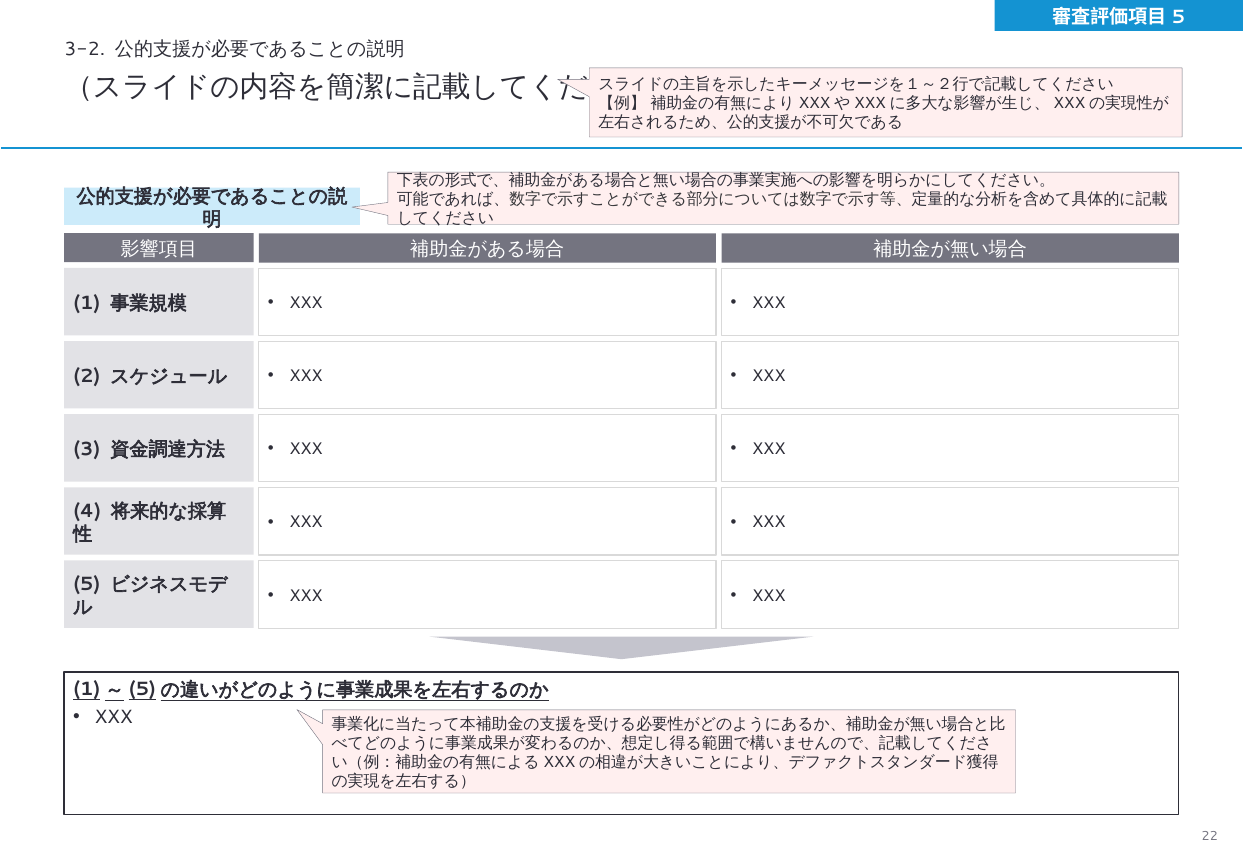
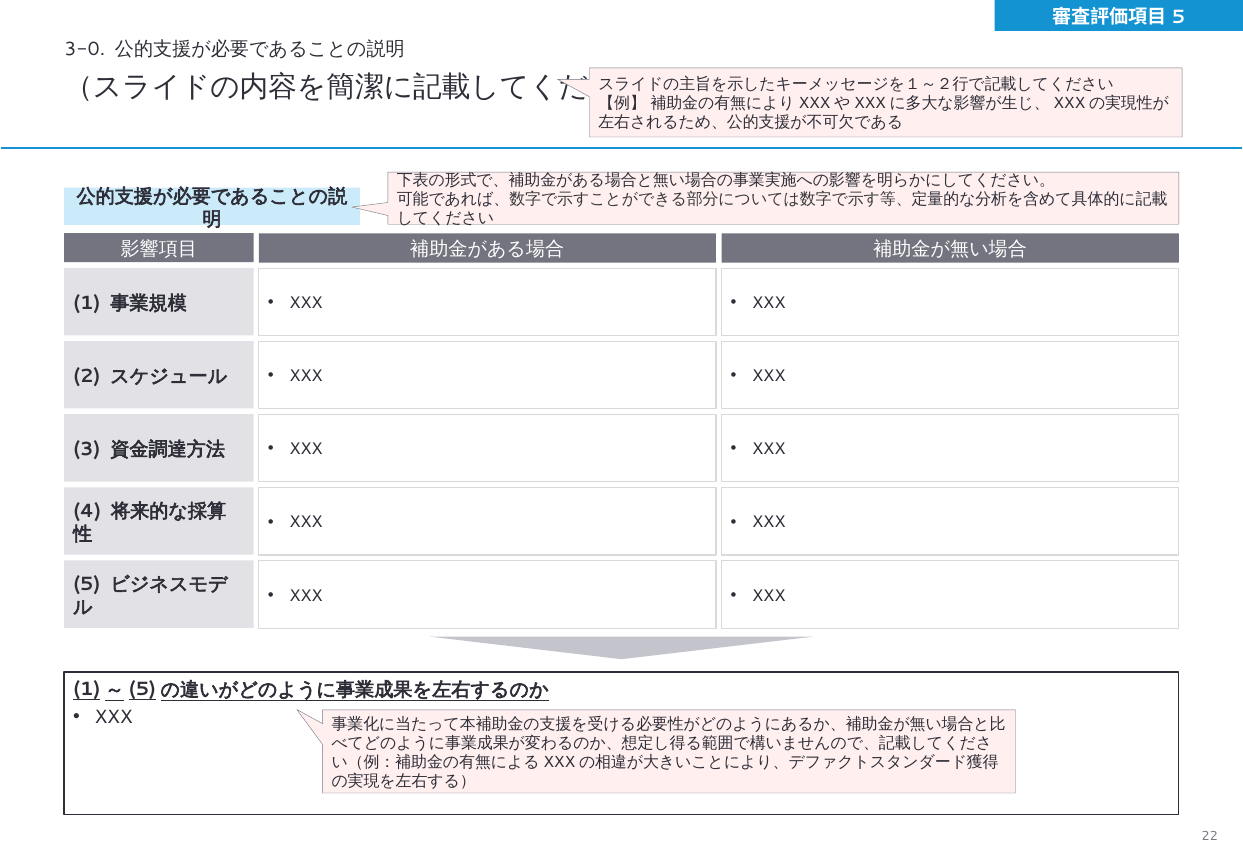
3-2: 3-2 -> 3-0 (85, 49)
